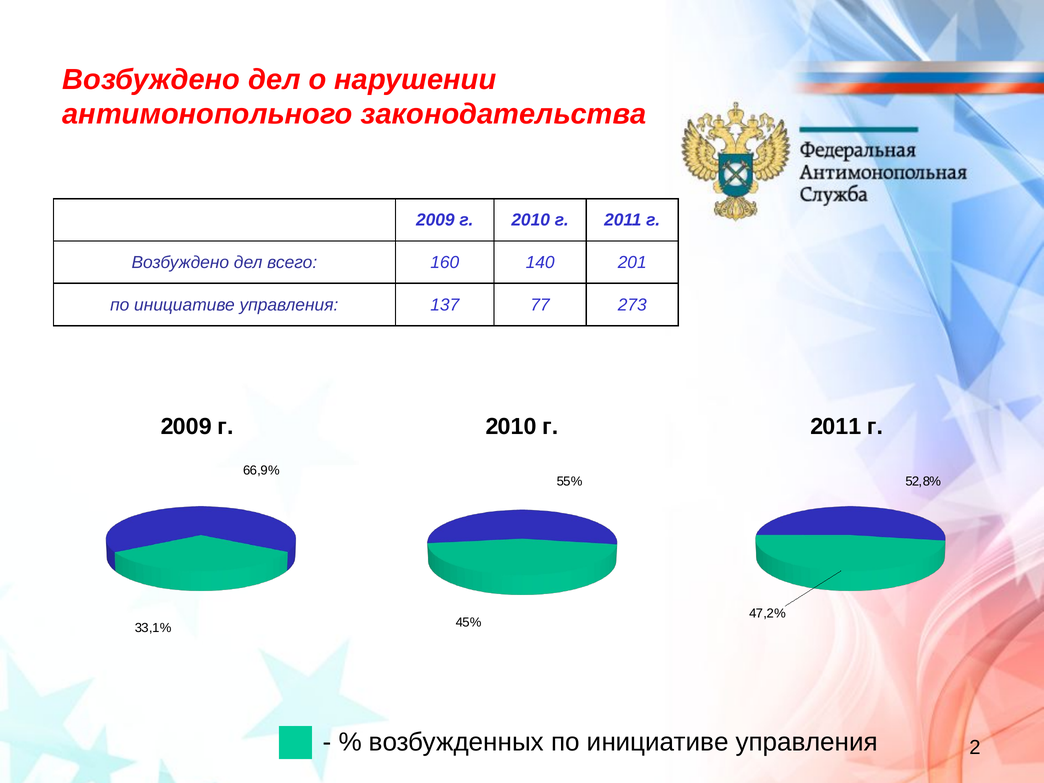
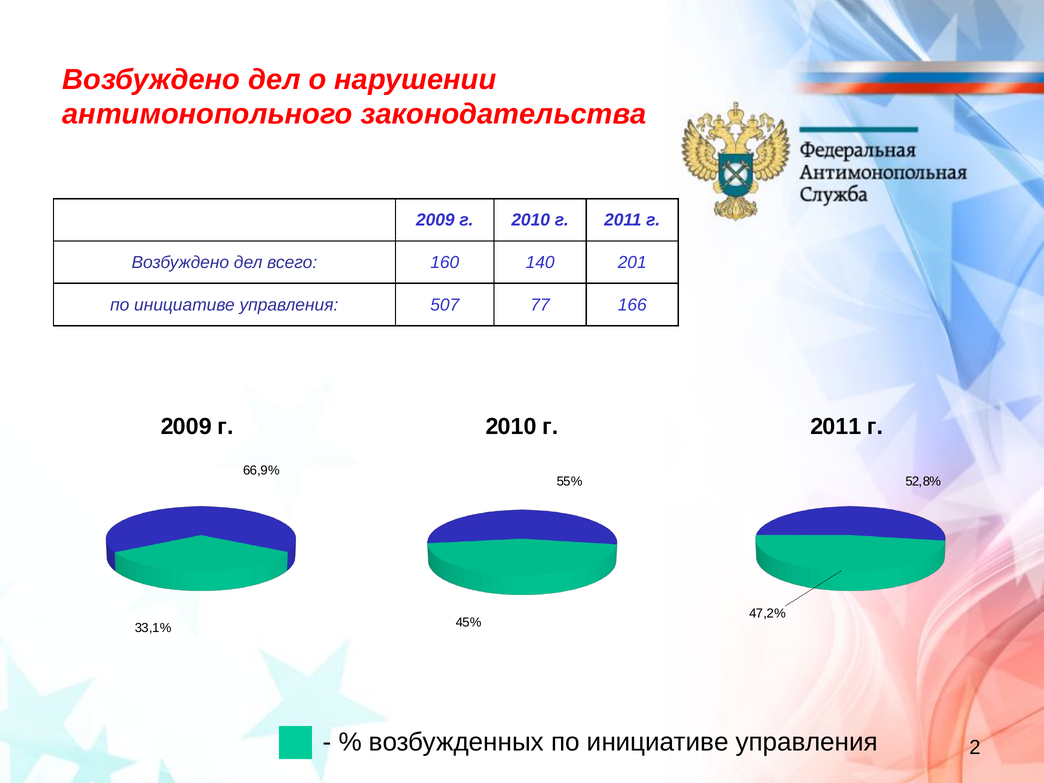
137: 137 -> 507 (445, 305)
273: 273 -> 166 (632, 305)
